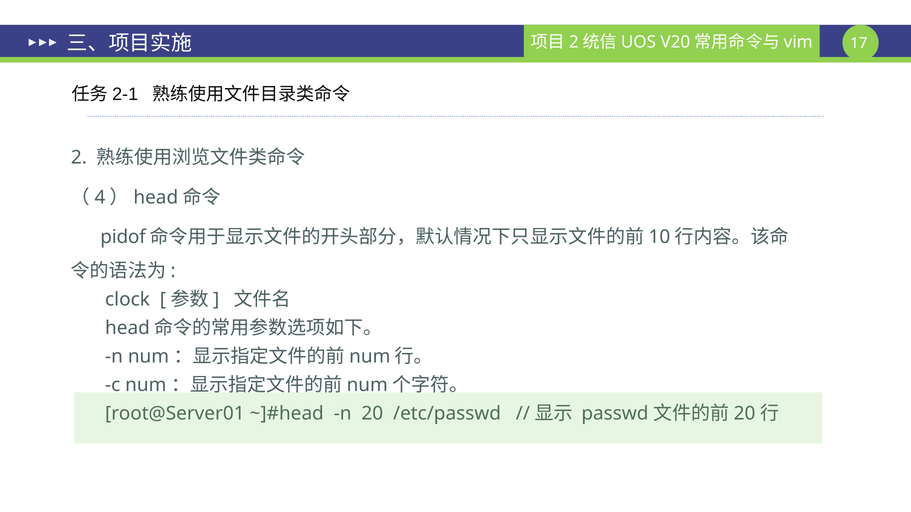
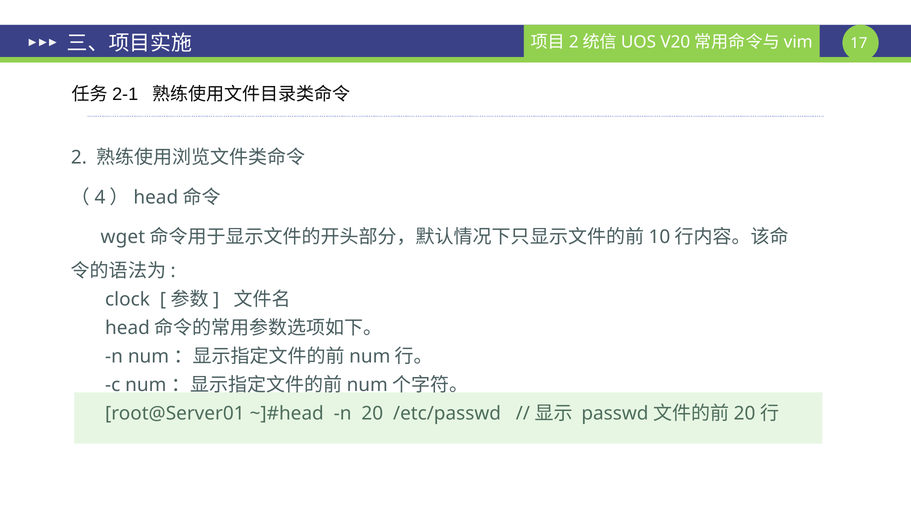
pidof: pidof -> wget (123, 237)
